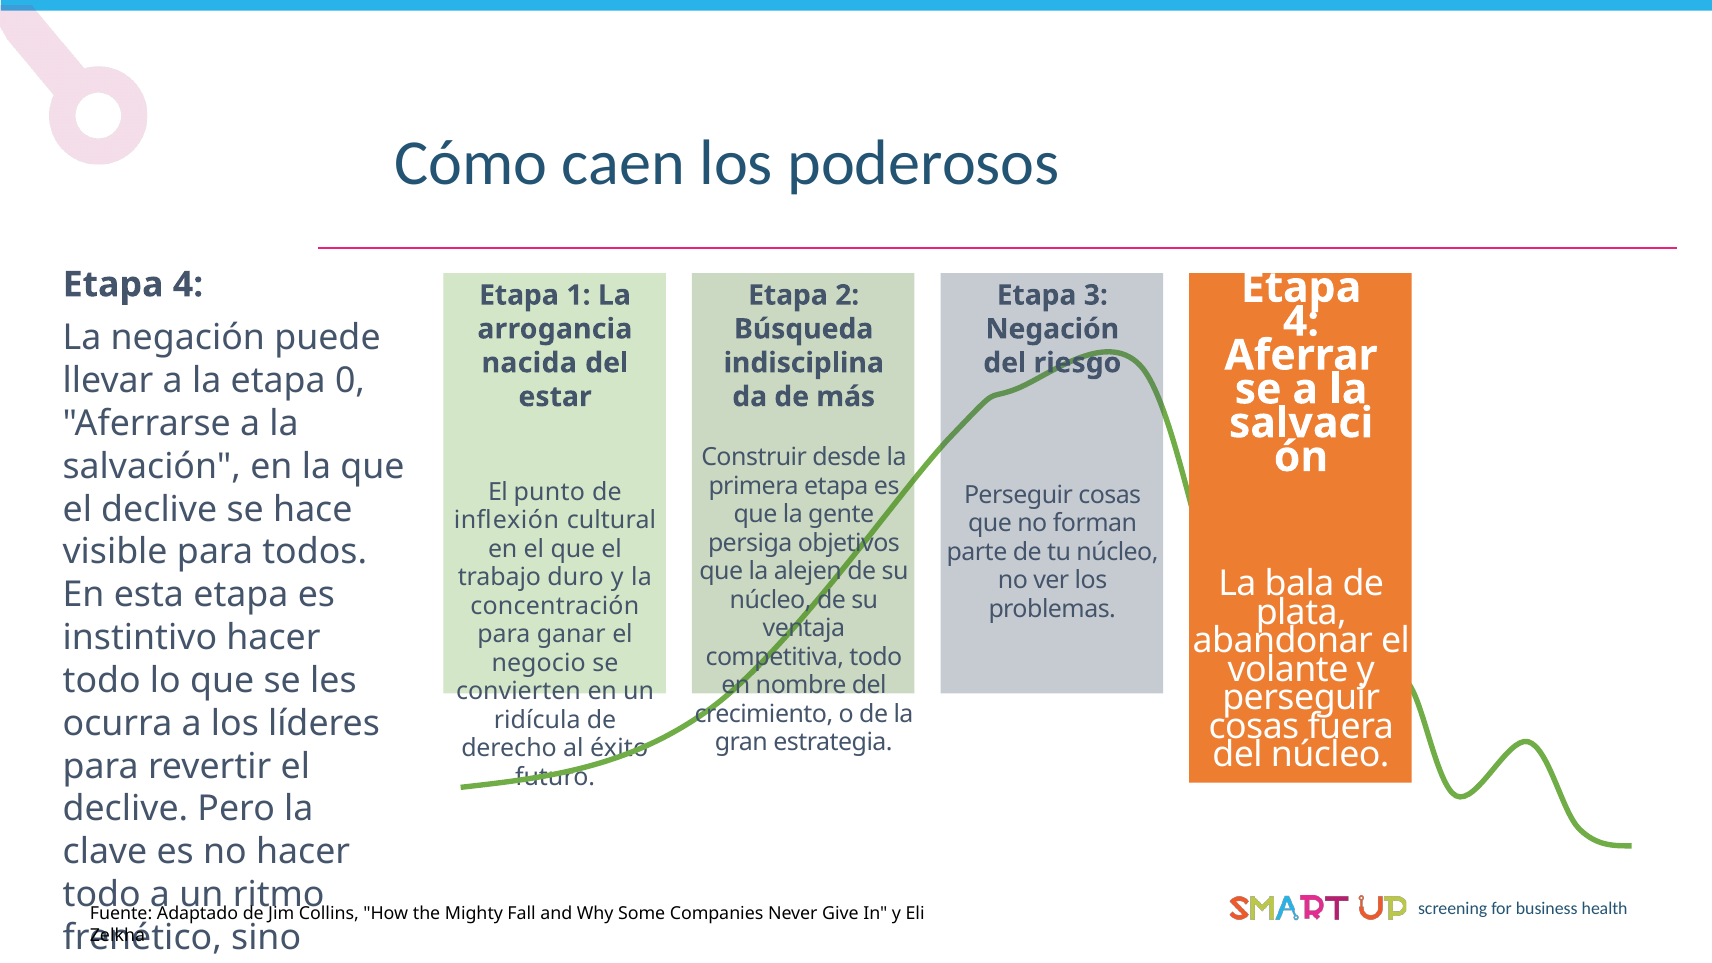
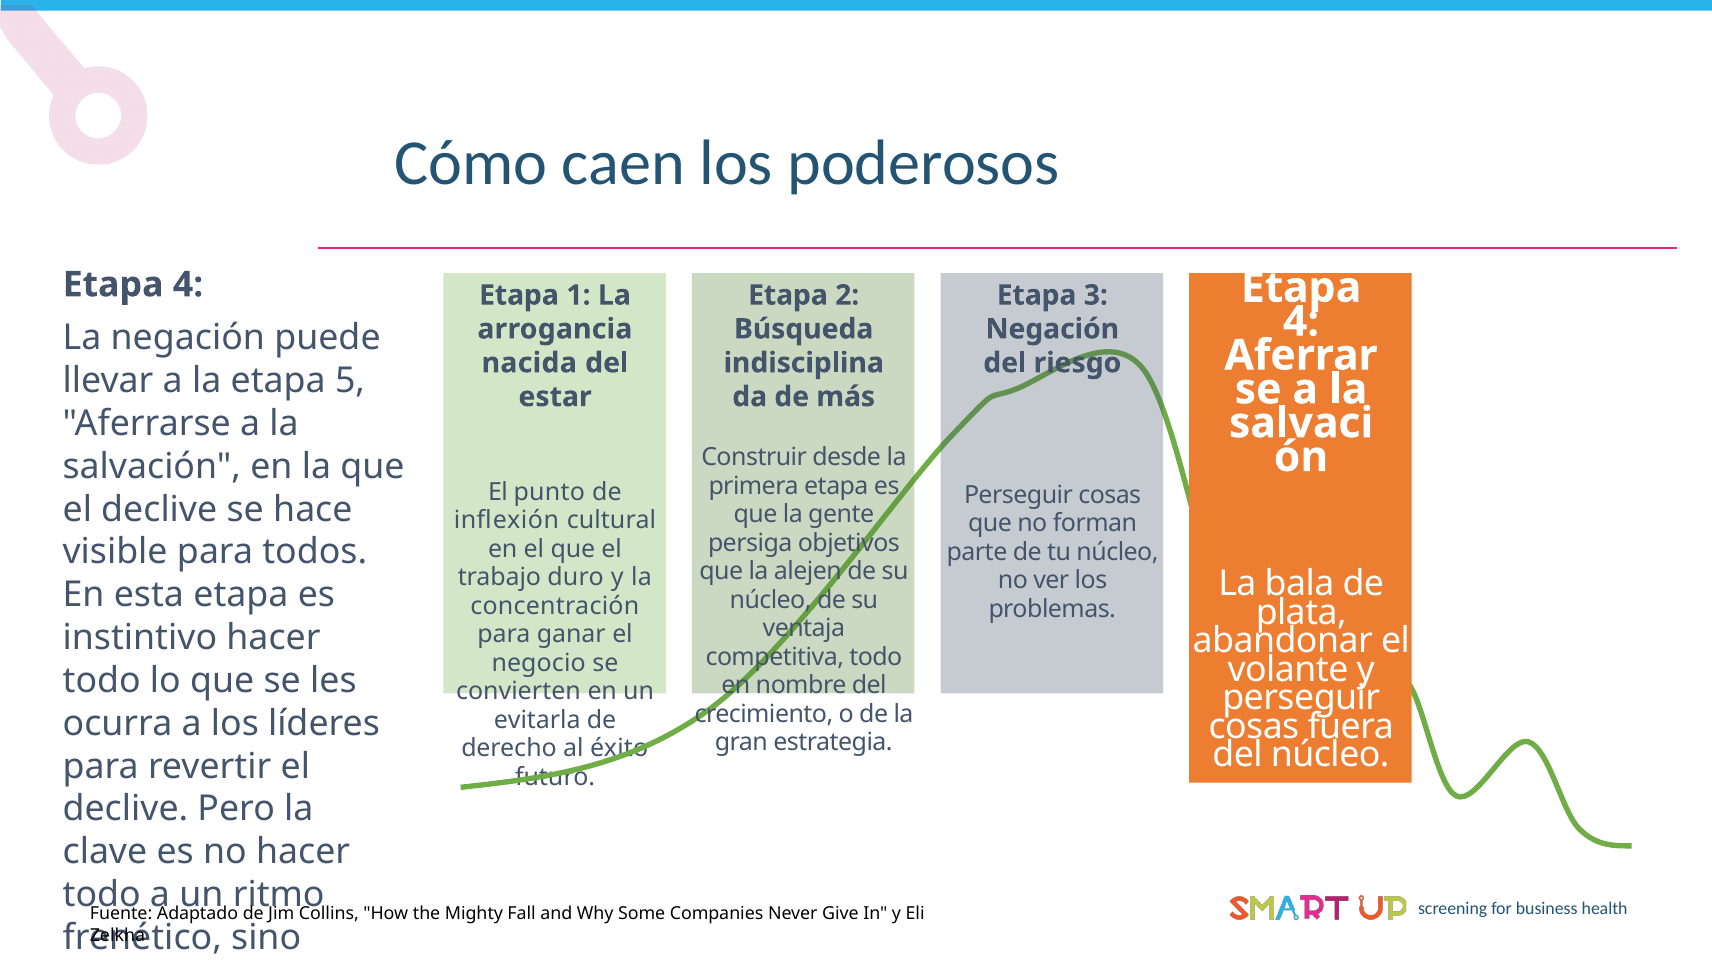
0: 0 -> 5 (350, 381)
ridícula: ridícula -> evitarla (537, 720)
